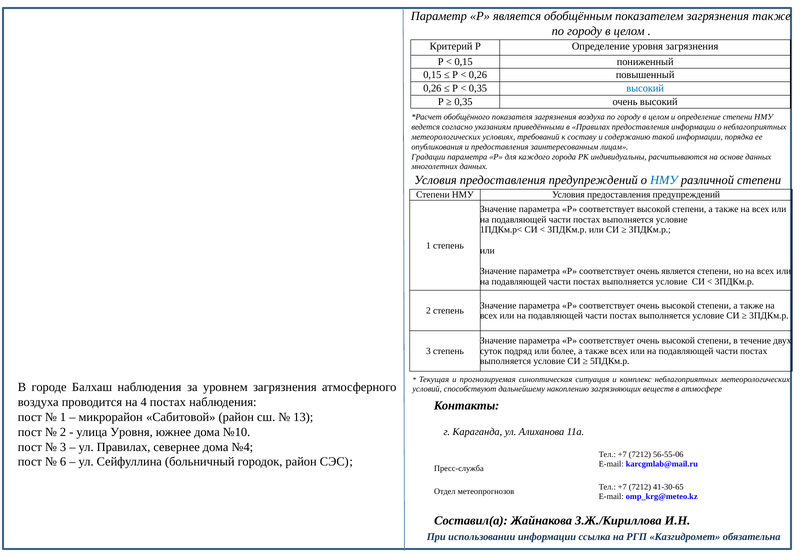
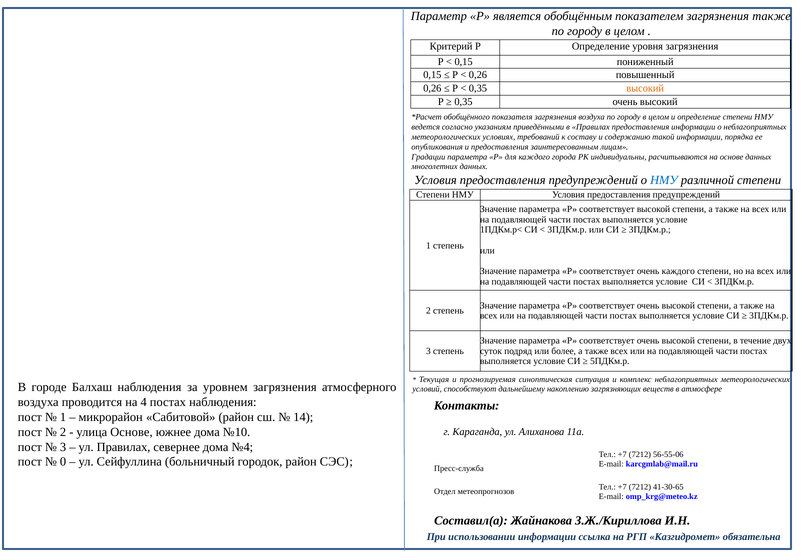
высокий colour: blue -> orange (645, 88)
очень является: является -> каждого (678, 271)
13: 13 -> 14 (303, 417)
улица Уровня: Уровня -> Основе (131, 432)
6: 6 -> 0 (63, 462)
